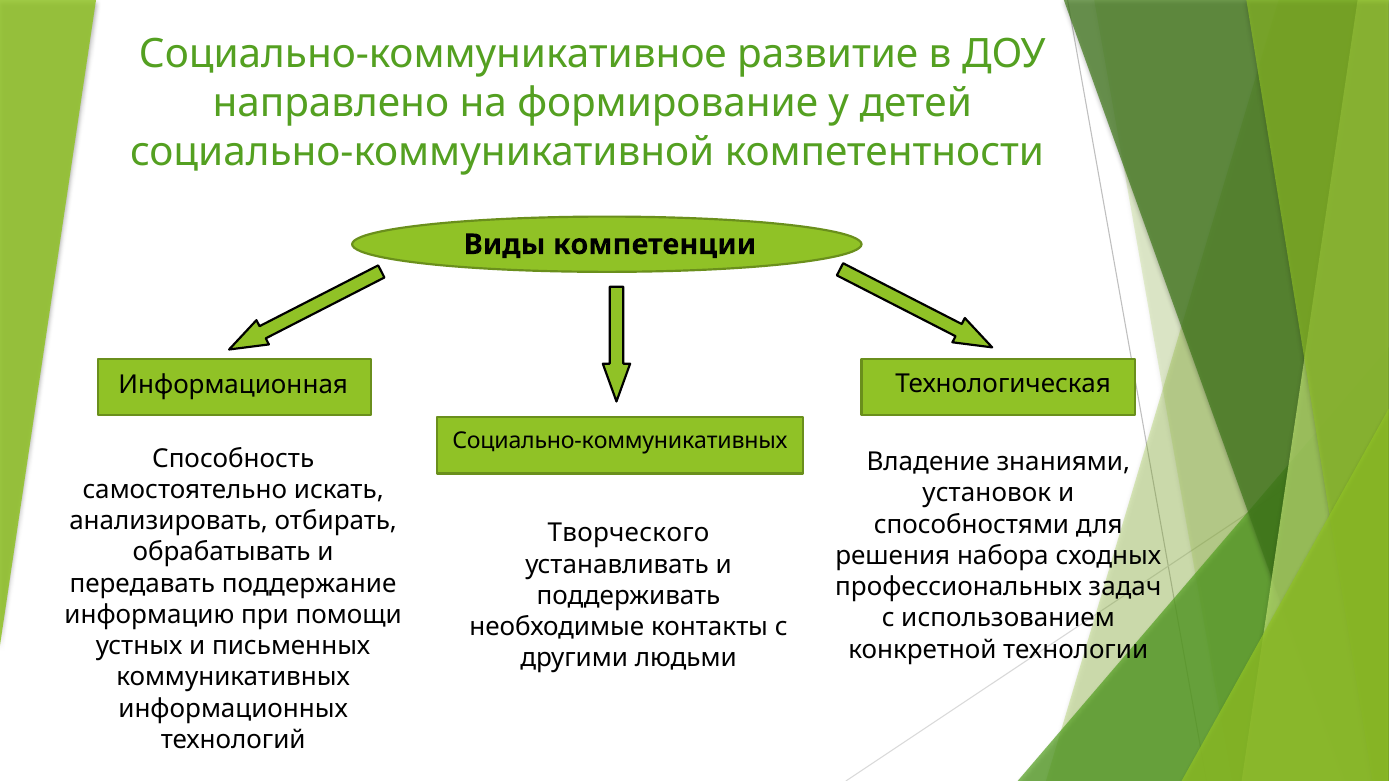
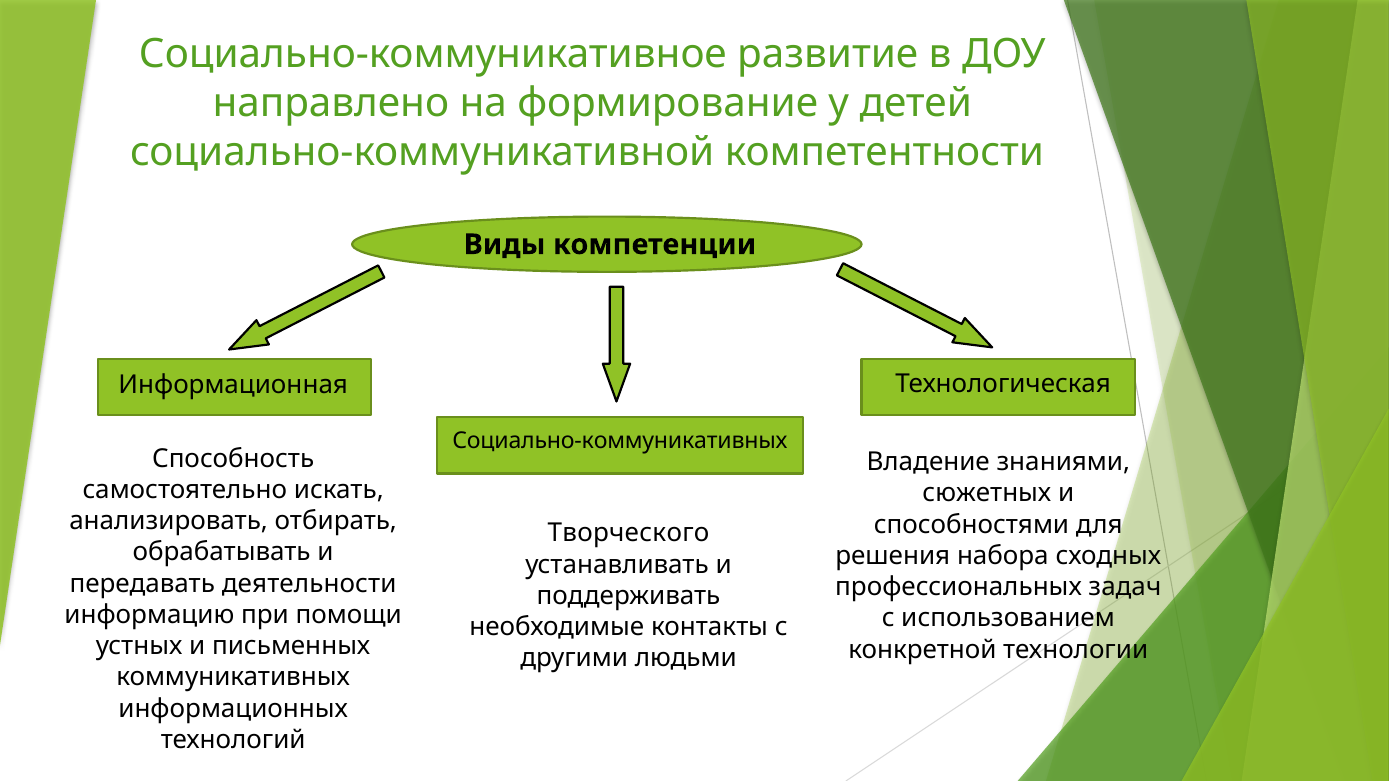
установок: установок -> сюжетных (987, 493)
поддержание: поддержание -> деятельности (309, 584)
